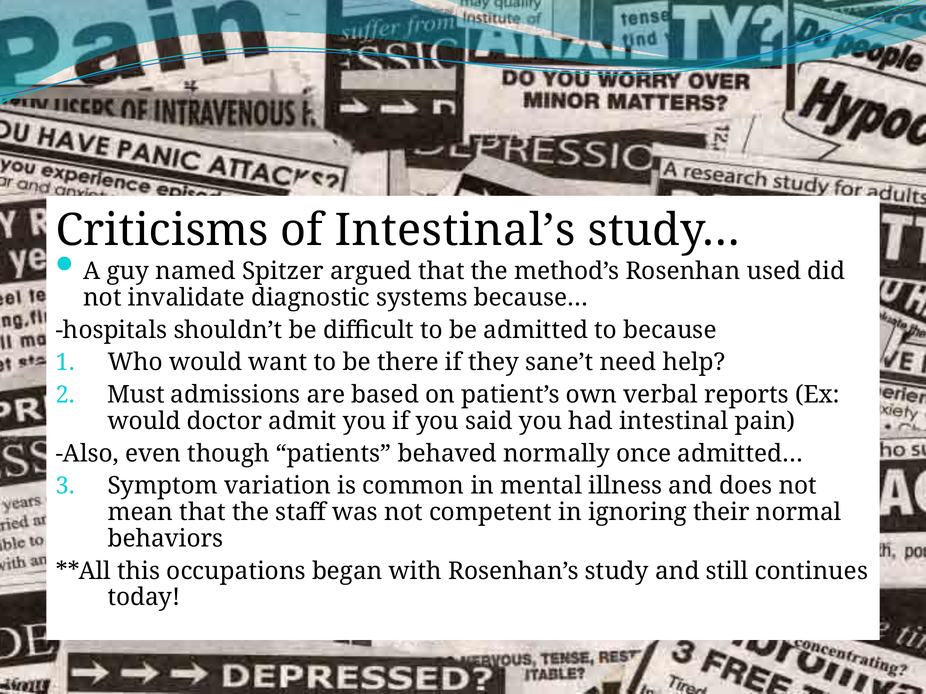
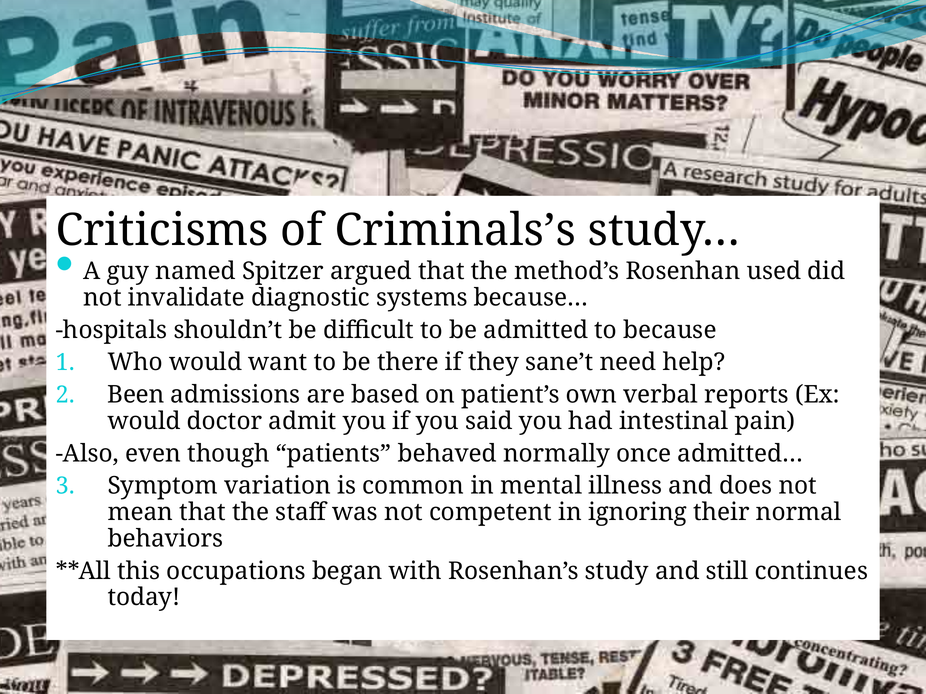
Intestinal’s: Intestinal’s -> Criminals’s (455, 231)
Must: Must -> Been (136, 395)
